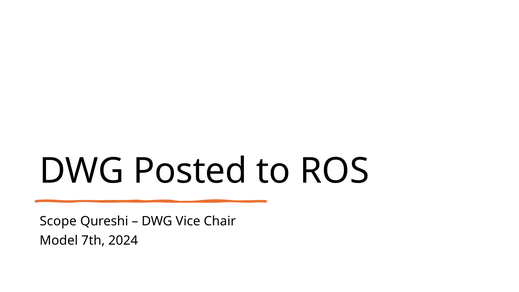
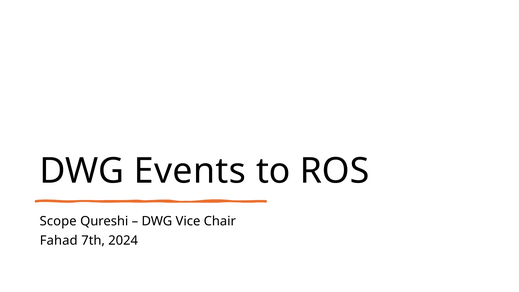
Posted: Posted -> Events (190, 171)
Model: Model -> Fahad (59, 240)
